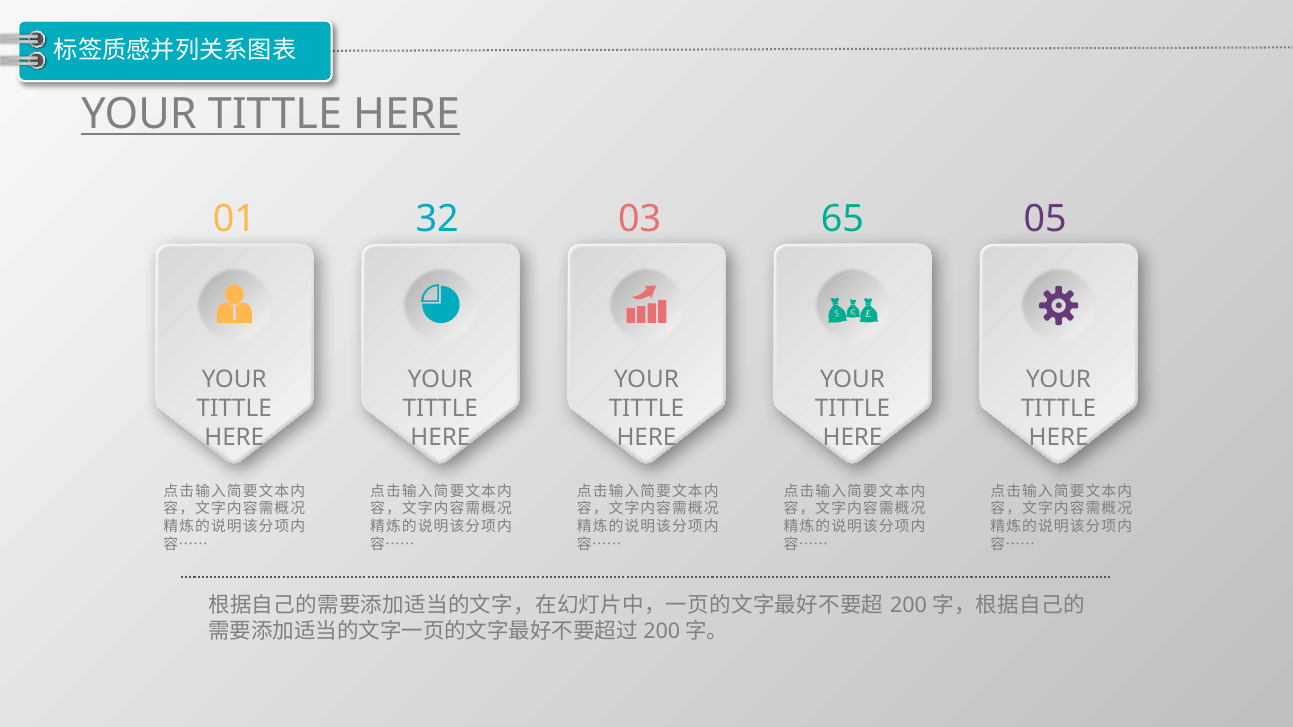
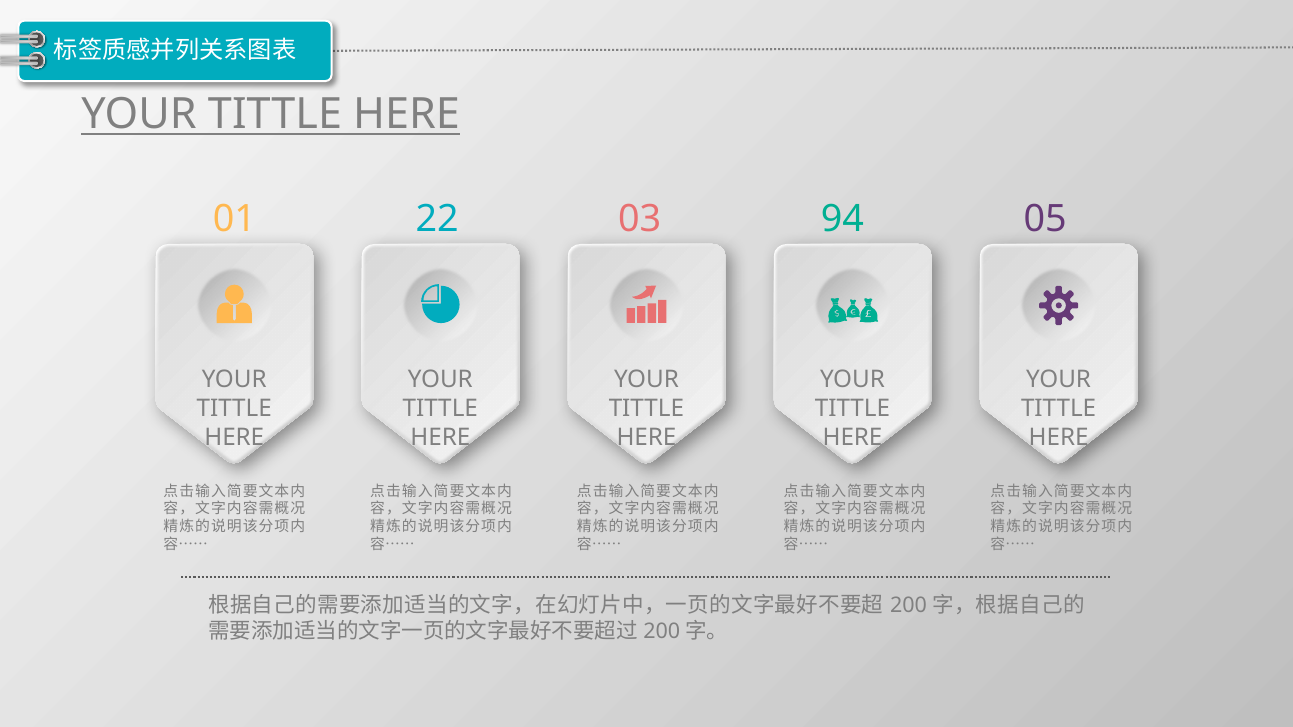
32: 32 -> 22 (437, 219)
65: 65 -> 94 (842, 219)
